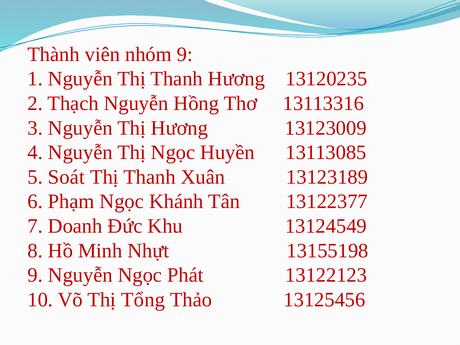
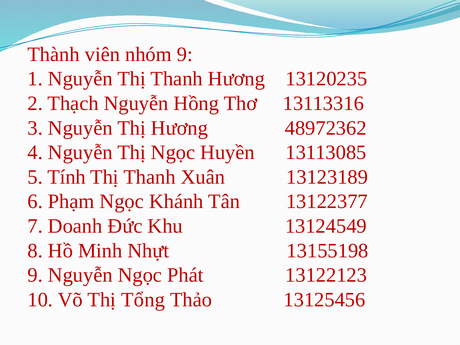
13123009: 13123009 -> 48972362 (326, 128)
Soát: Soát -> Tính (67, 177)
